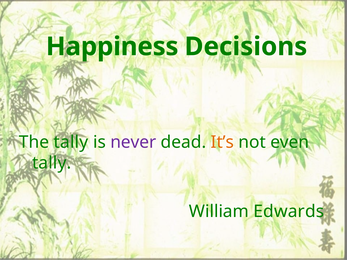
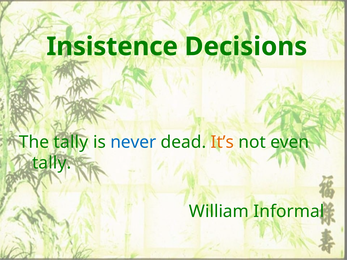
Happiness: Happiness -> Insistence (112, 47)
never colour: purple -> blue (133, 142)
Edwards: Edwards -> Informal (289, 212)
